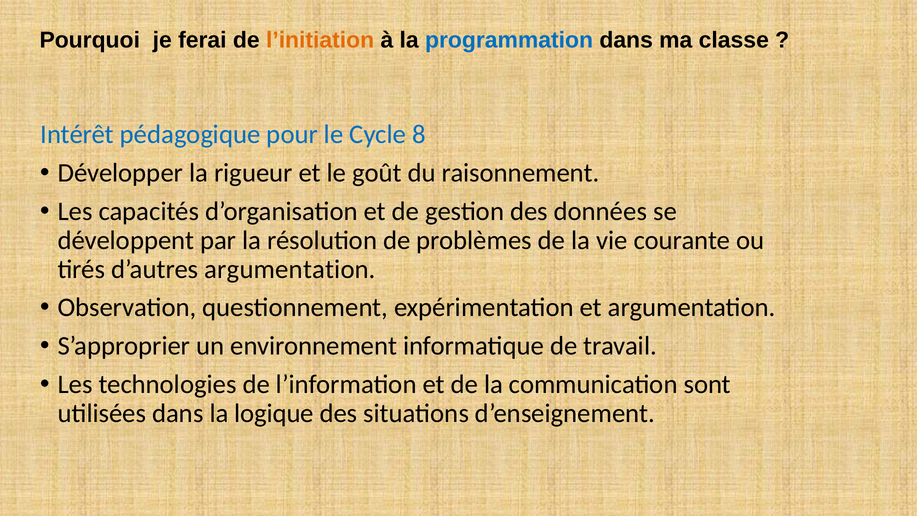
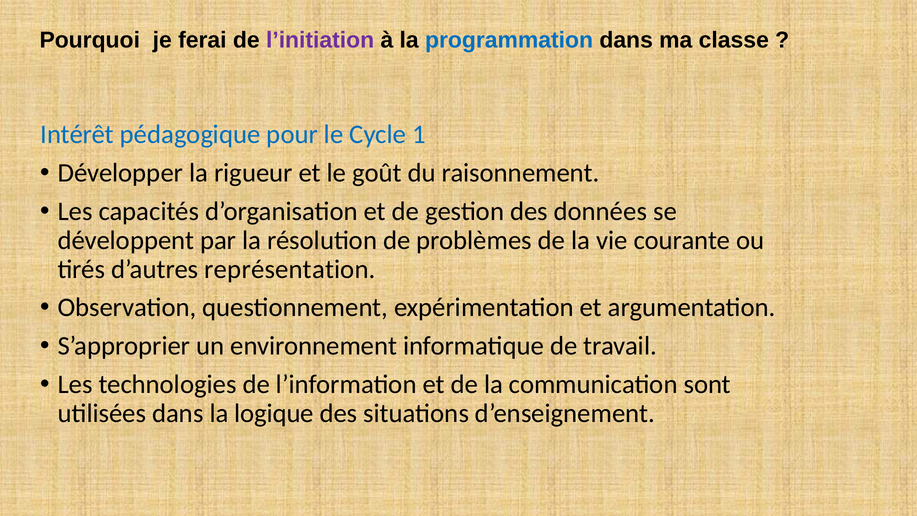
l’initiation colour: orange -> purple (320, 40)
8: 8 -> 1 (419, 134)
d’autres argumentation: argumentation -> représentation (290, 269)
